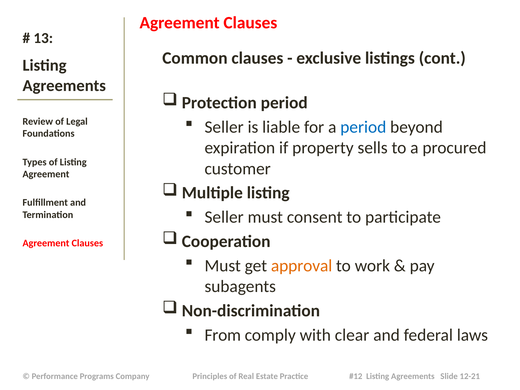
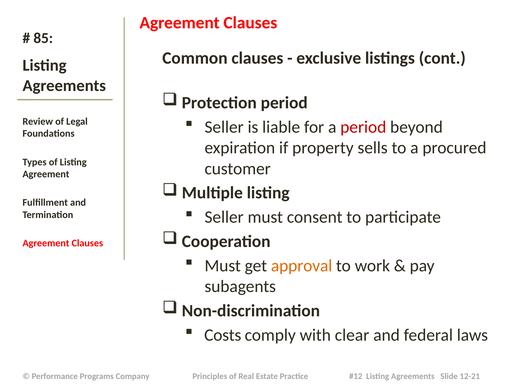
13: 13 -> 85 (43, 38)
period colour: blue -> red (363, 127)
From: From -> Costs (223, 335)
